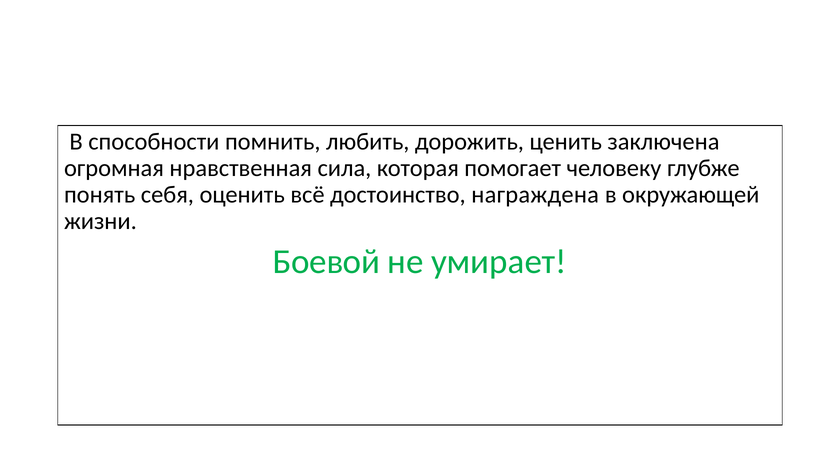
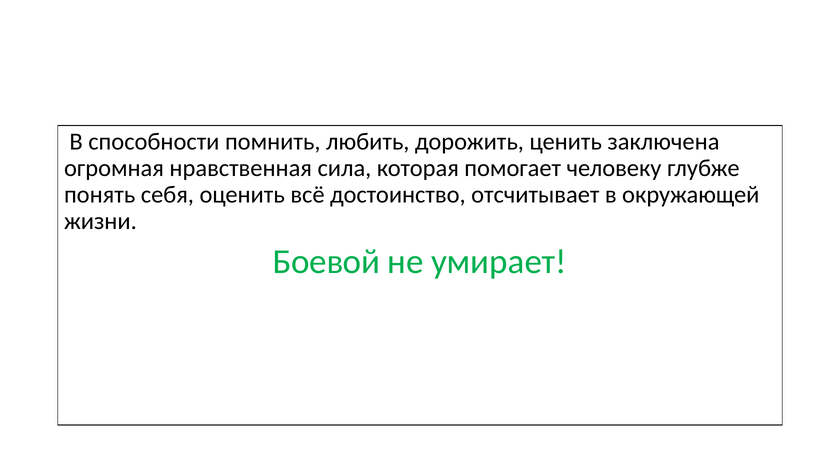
награждена: награждена -> отсчитывает (535, 195)
